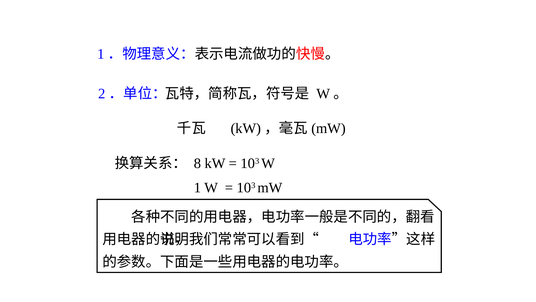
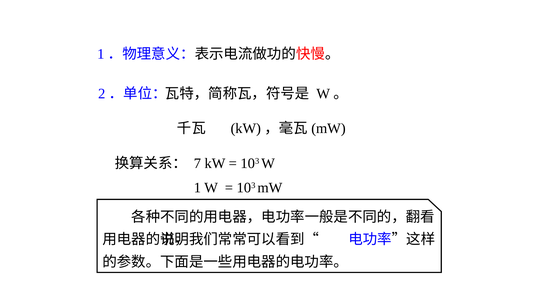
8: 8 -> 7 (197, 163)
